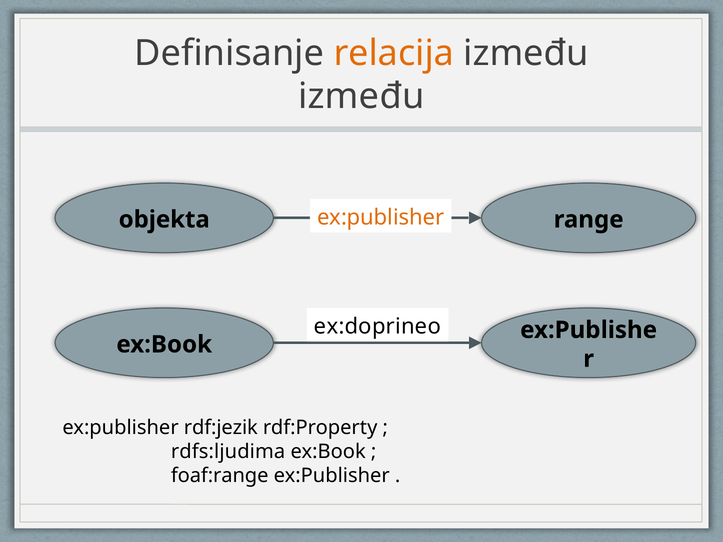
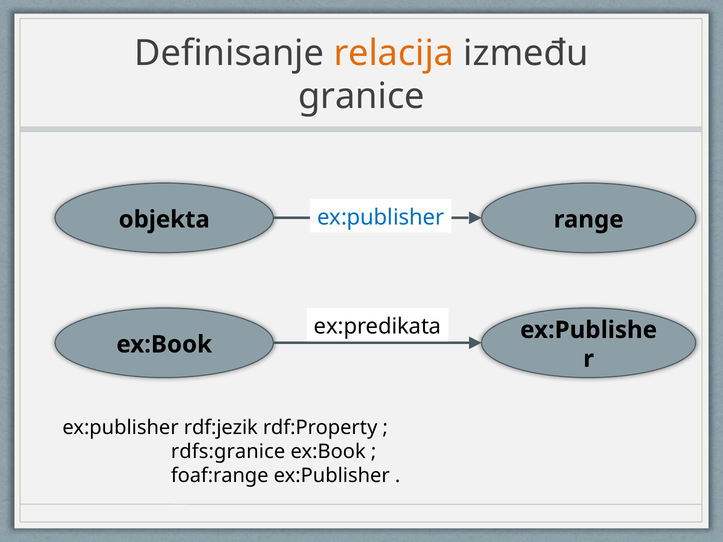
između: između -> granice (361, 96)
ex:publisher colour: orange -> blue (381, 217)
ex:doprineo: ex:doprineo -> ex:predikata (378, 326)
rdfs:ljudima: rdfs:ljudima -> rdfs:granice (228, 452)
